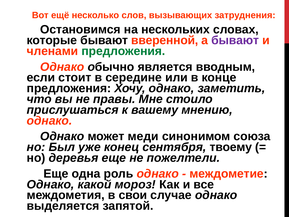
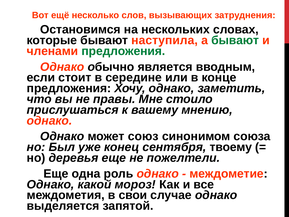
вверенной: вверенной -> наступила (165, 40)
бывают colour: purple -> green (235, 40)
меди: меди -> союз (143, 136)
